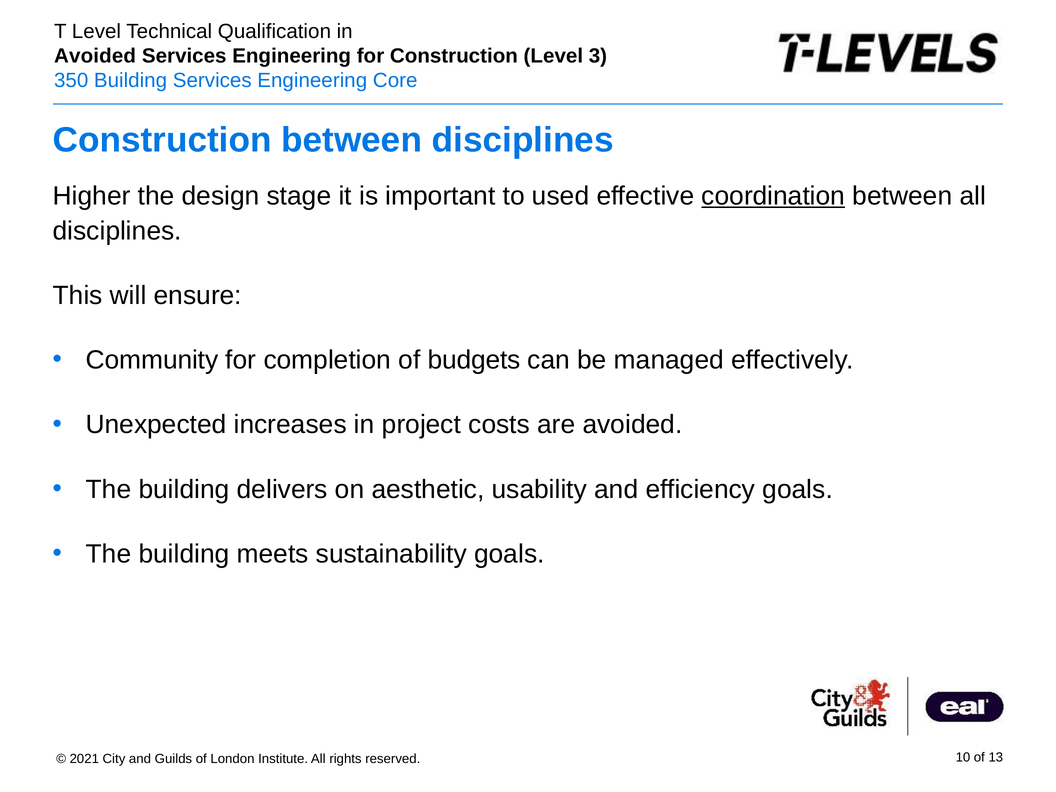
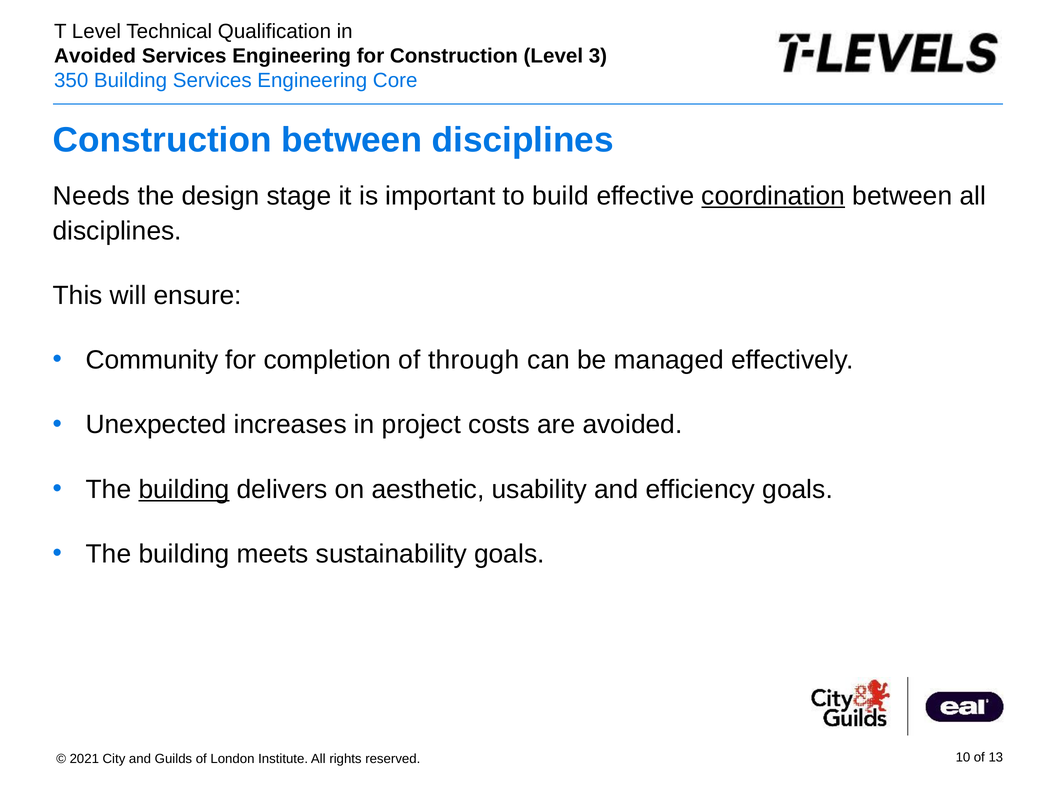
Higher: Higher -> Needs (92, 196)
used: used -> build (560, 196)
budgets: budgets -> through (474, 360)
building underline: none -> present (184, 489)
